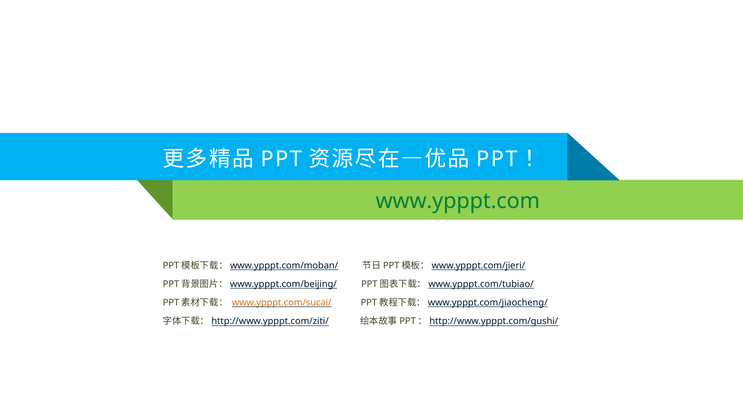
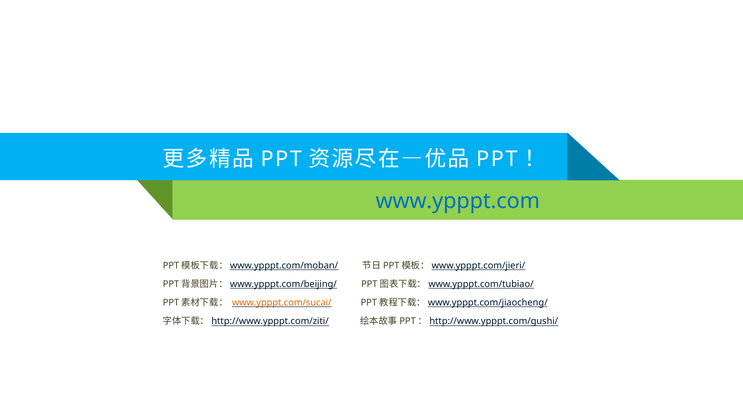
www.ypppt.com colour: green -> blue (458, 201)
